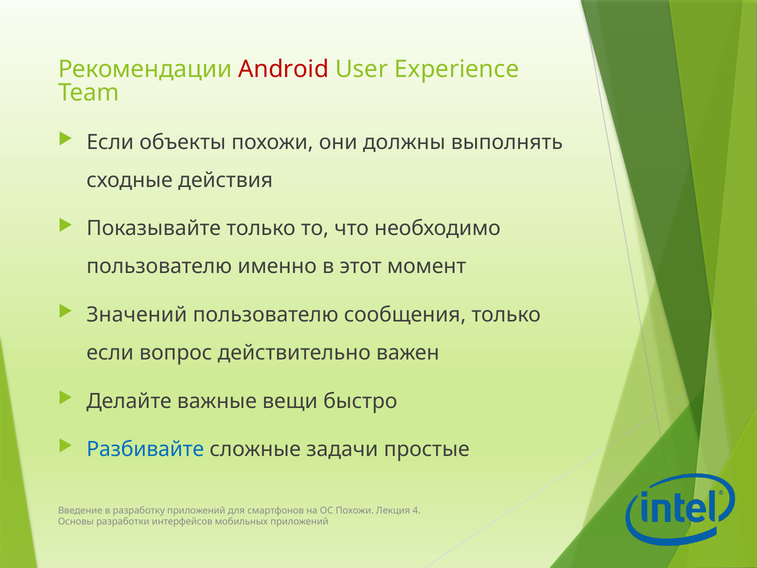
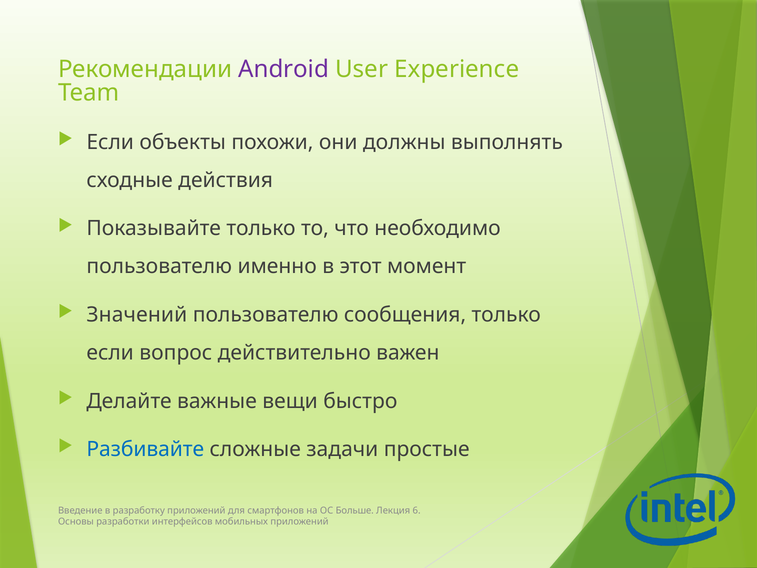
Android colour: red -> purple (284, 69)
ОС Похожи: Похожи -> Больше (355, 510)
4: 4 -> 6 (417, 510)
